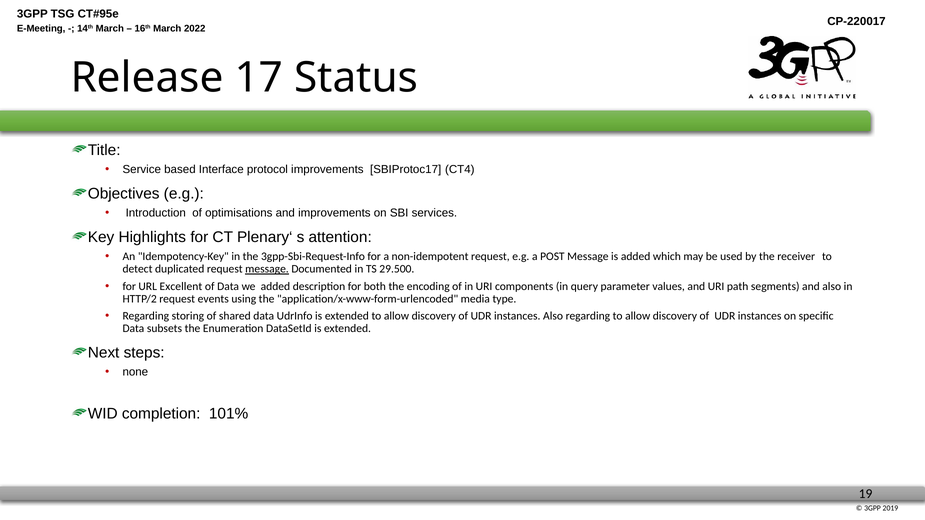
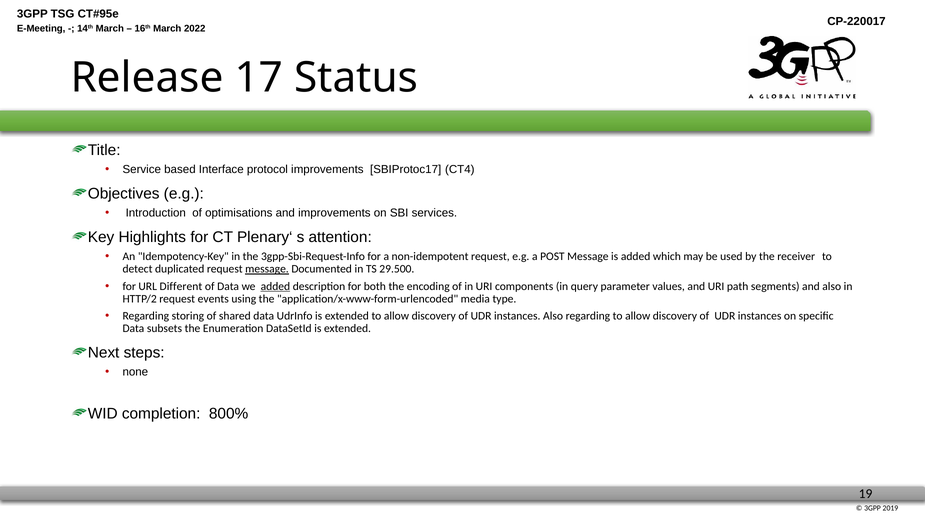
Excellent: Excellent -> Different (181, 286)
added underline: none -> present (275, 286)
101%: 101% -> 800% (229, 414)
